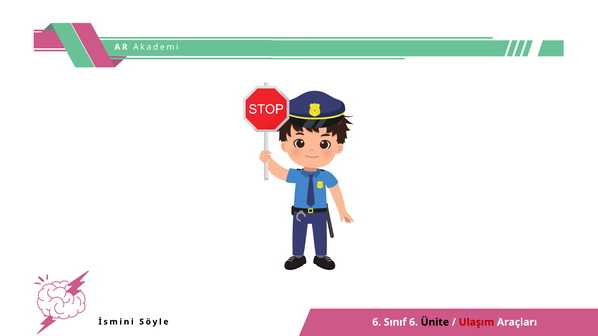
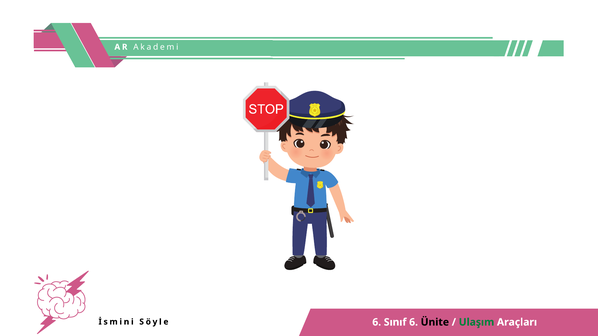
Ulaşım colour: red -> green (476, 323)
